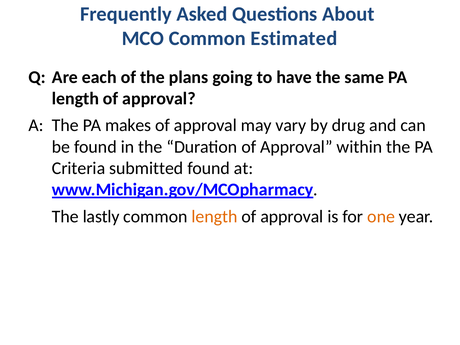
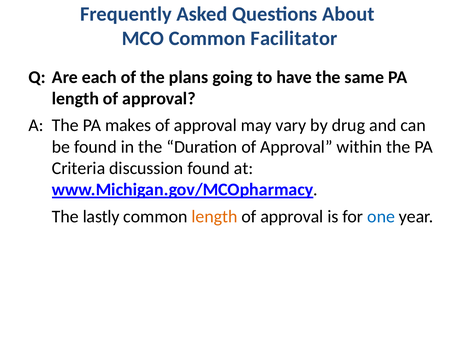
Estimated: Estimated -> Facilitator (294, 39)
submitted: submitted -> discussion (146, 168)
one colour: orange -> blue (381, 217)
